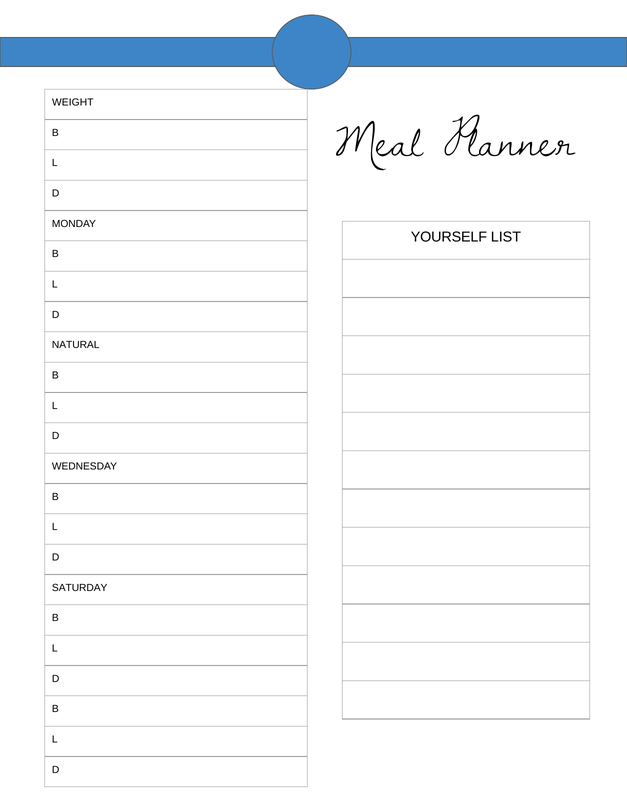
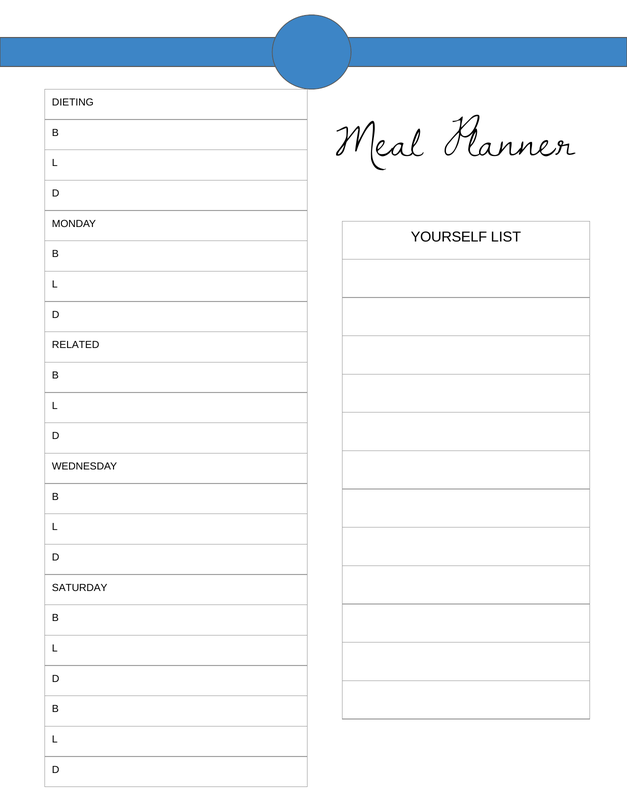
WEIGHT: WEIGHT -> DIETING (73, 102)
NATURAL: NATURAL -> RELATED (76, 345)
